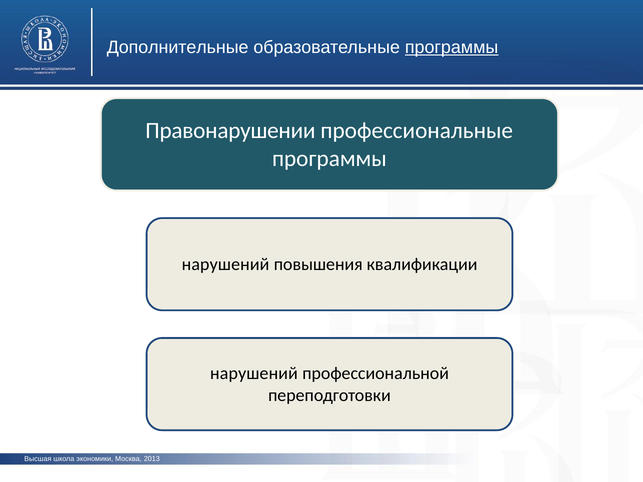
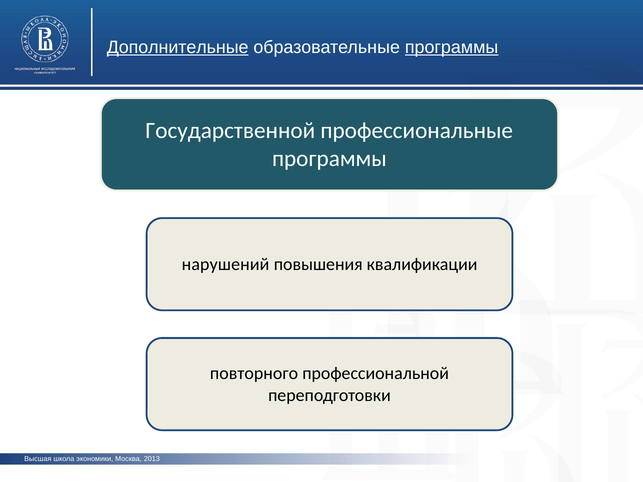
Дополнительные underline: none -> present (178, 47)
Правонарушении: Правонарушении -> Государственной (230, 130)
нарушений: нарушений -> повторного (254, 374)
